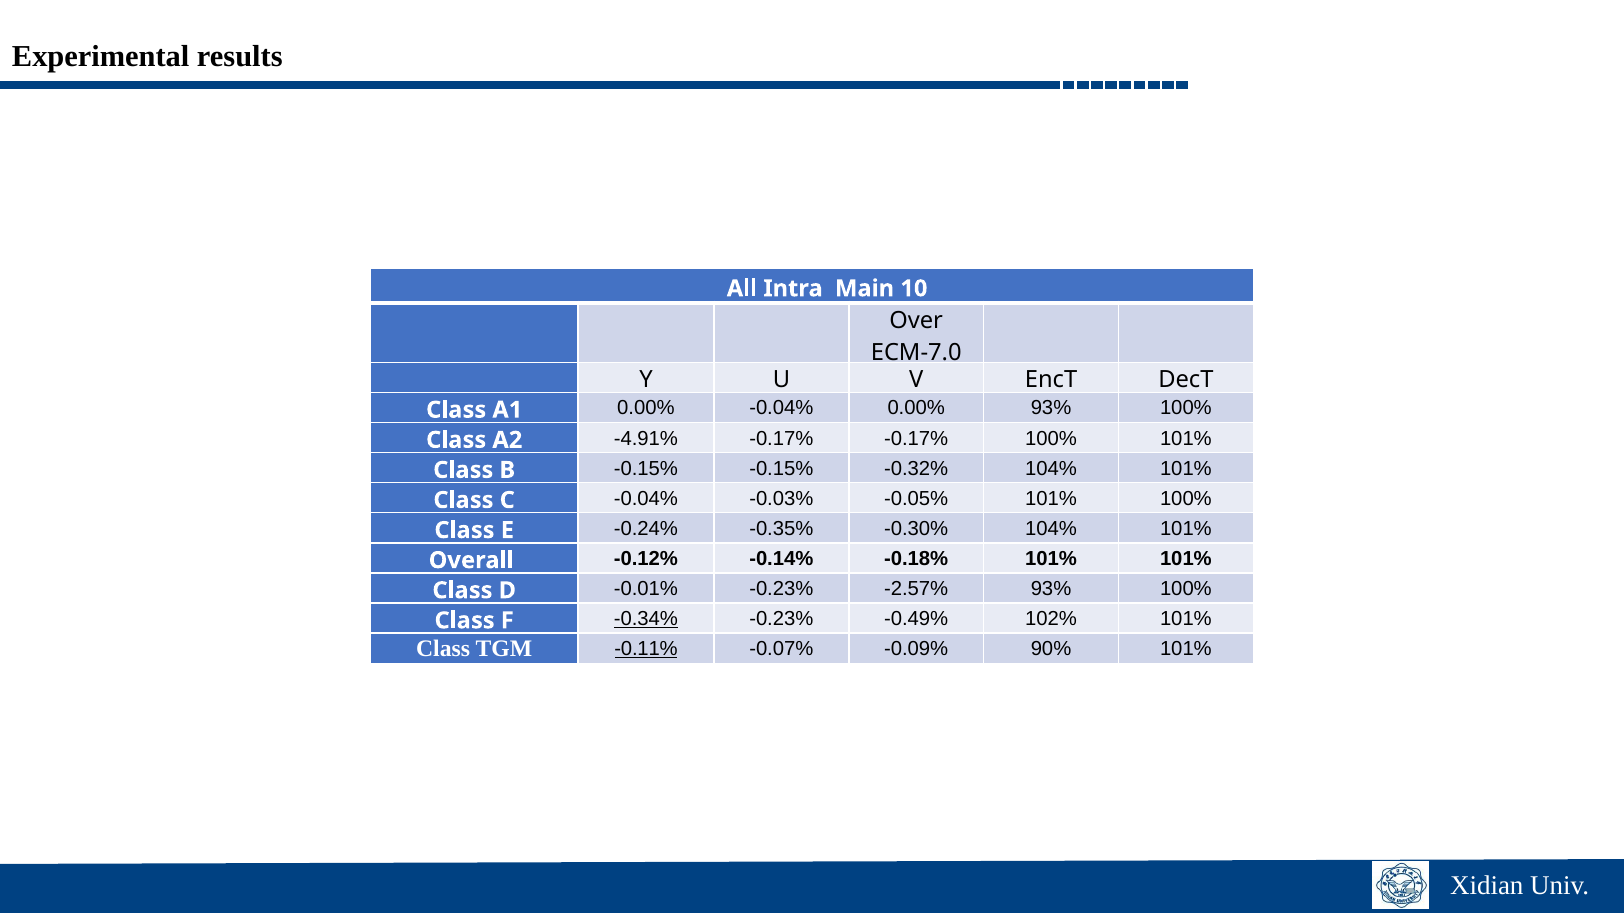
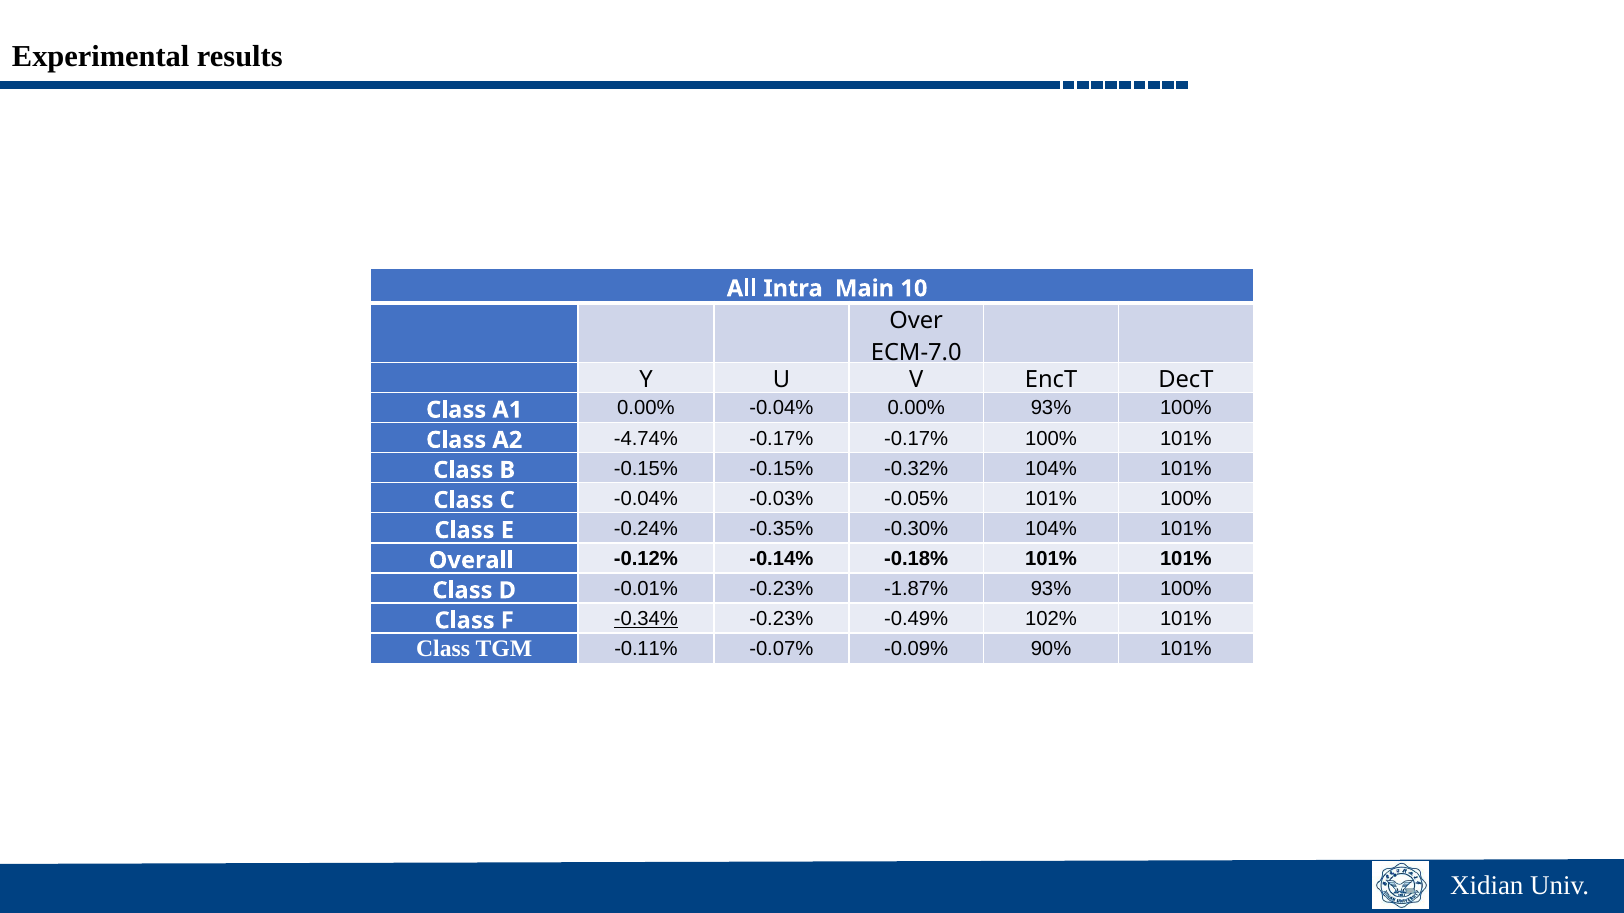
-4.91%: -4.91% -> -4.74% (646, 439)
-2.57%: -2.57% -> -1.87% (916, 589)
-0.11% underline: present -> none (646, 649)
